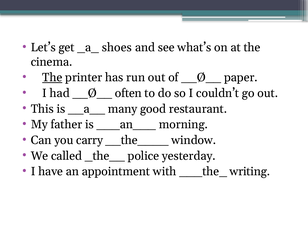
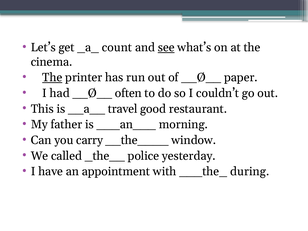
shoes: shoes -> count (117, 47)
see underline: none -> present (166, 47)
many: many -> travel (123, 109)
writing: writing -> during (250, 171)
